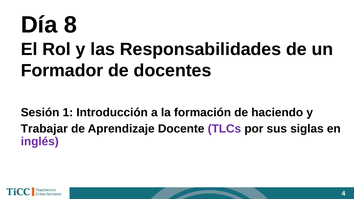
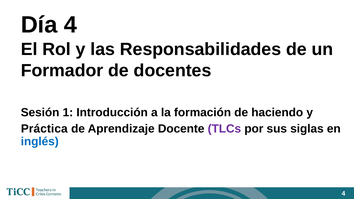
Día 8: 8 -> 4 (71, 25)
Trabajar: Trabajar -> Práctica (44, 129)
inglés colour: purple -> blue (40, 142)
